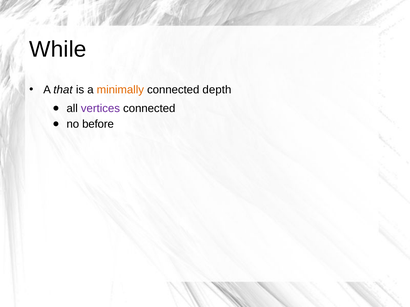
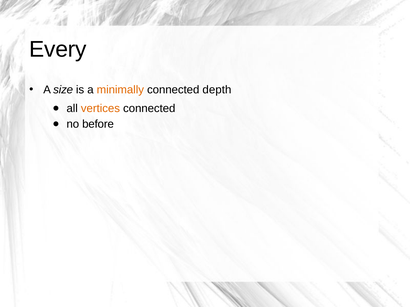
While: While -> Every (58, 50)
that: that -> size (63, 90)
vertices colour: purple -> orange (100, 109)
